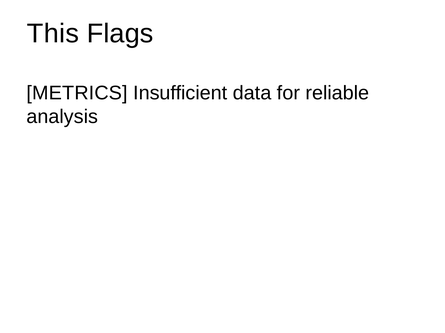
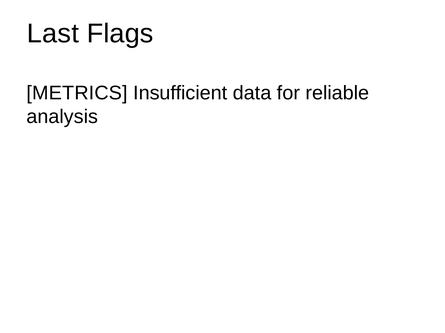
This: This -> Last (53, 34)
